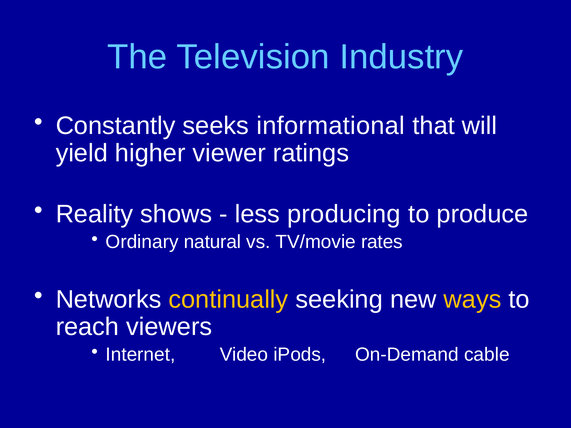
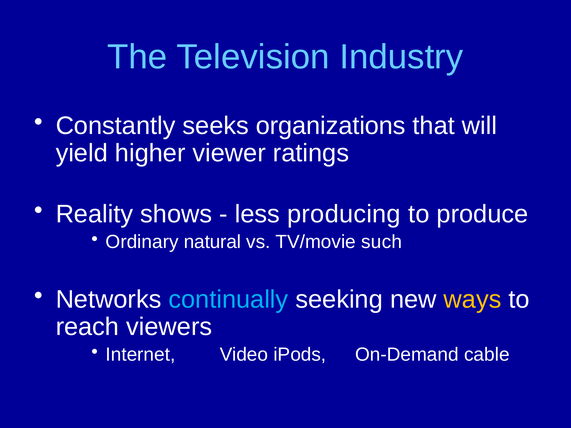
informational: informational -> organizations (331, 126)
rates: rates -> such (382, 242)
continually colour: yellow -> light blue (228, 300)
